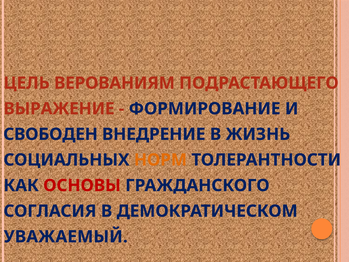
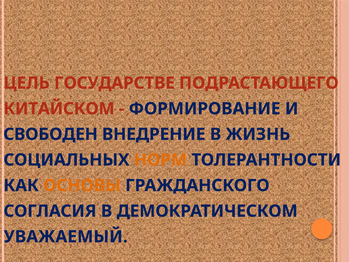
ВЕРОВАНИЯМ: ВЕРОВАНИЯМ -> ГОСУДАРСТВЕ (114, 83)
ВЫРАЖЕНИЕ: ВЫРАЖЕНИЕ -> КИТАЙСКОМ (59, 109)
ОСНОВЫ colour: red -> orange (82, 185)
